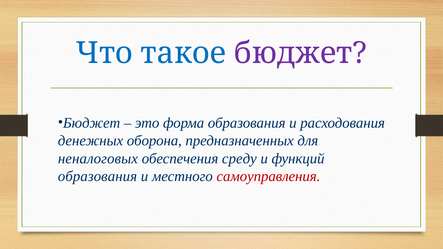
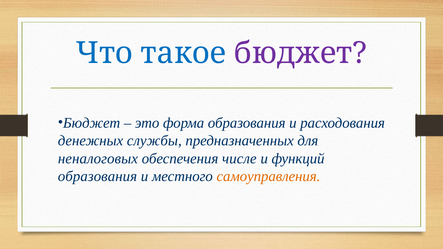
оборона: оборона -> службы (154, 141)
среду: среду -> числе (239, 159)
самоуправления colour: red -> orange (268, 176)
